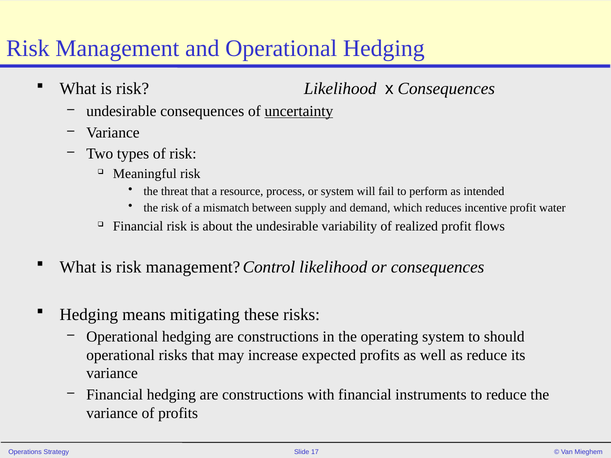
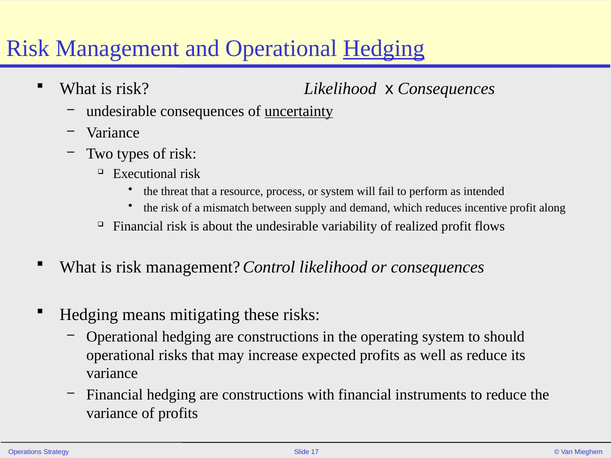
Hedging underline: none -> present (384, 49)
Meaningful: Meaningful -> Executional (145, 174)
water: water -> along (552, 208)
